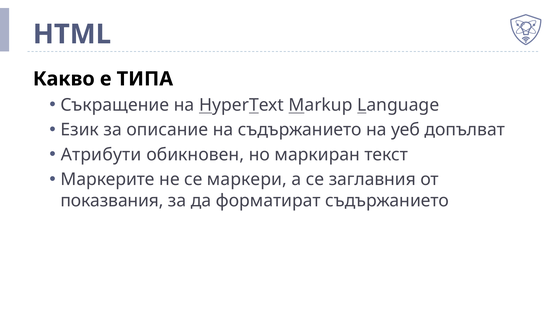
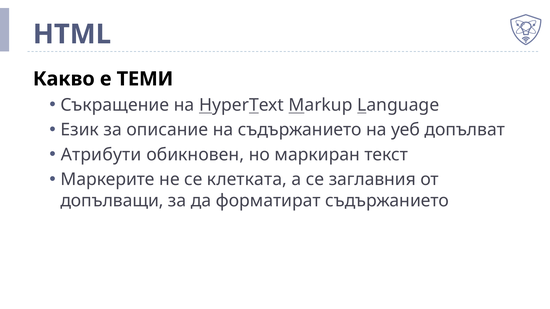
ТИПА: ТИПА -> ТЕМИ (145, 79)
маркери: маркери -> клетката (247, 180)
показвания: показвания -> допълващи (112, 201)
